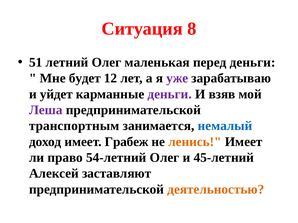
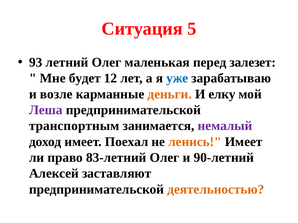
8: 8 -> 5 (192, 29)
51: 51 -> 93 (36, 63)
перед деньги: деньги -> залезет (253, 63)
уже colour: purple -> blue (177, 78)
уйдет: уйдет -> возле (56, 94)
деньги colour: purple -> orange (170, 94)
взяв: взяв -> елку (222, 94)
немалый colour: blue -> purple (225, 126)
Грабеж: Грабеж -> Поехал (127, 142)
54-летний: 54-летний -> 83-летний (116, 158)
45-летний: 45-летний -> 90-летний (224, 158)
